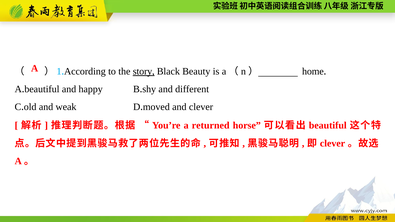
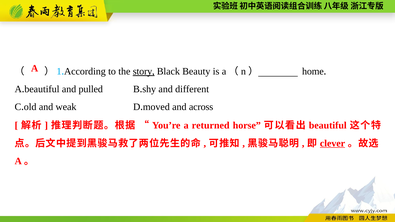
happy: happy -> pulled (91, 89)
and clever: clever -> across (201, 107)
clever underline: none -> present (332, 143)
